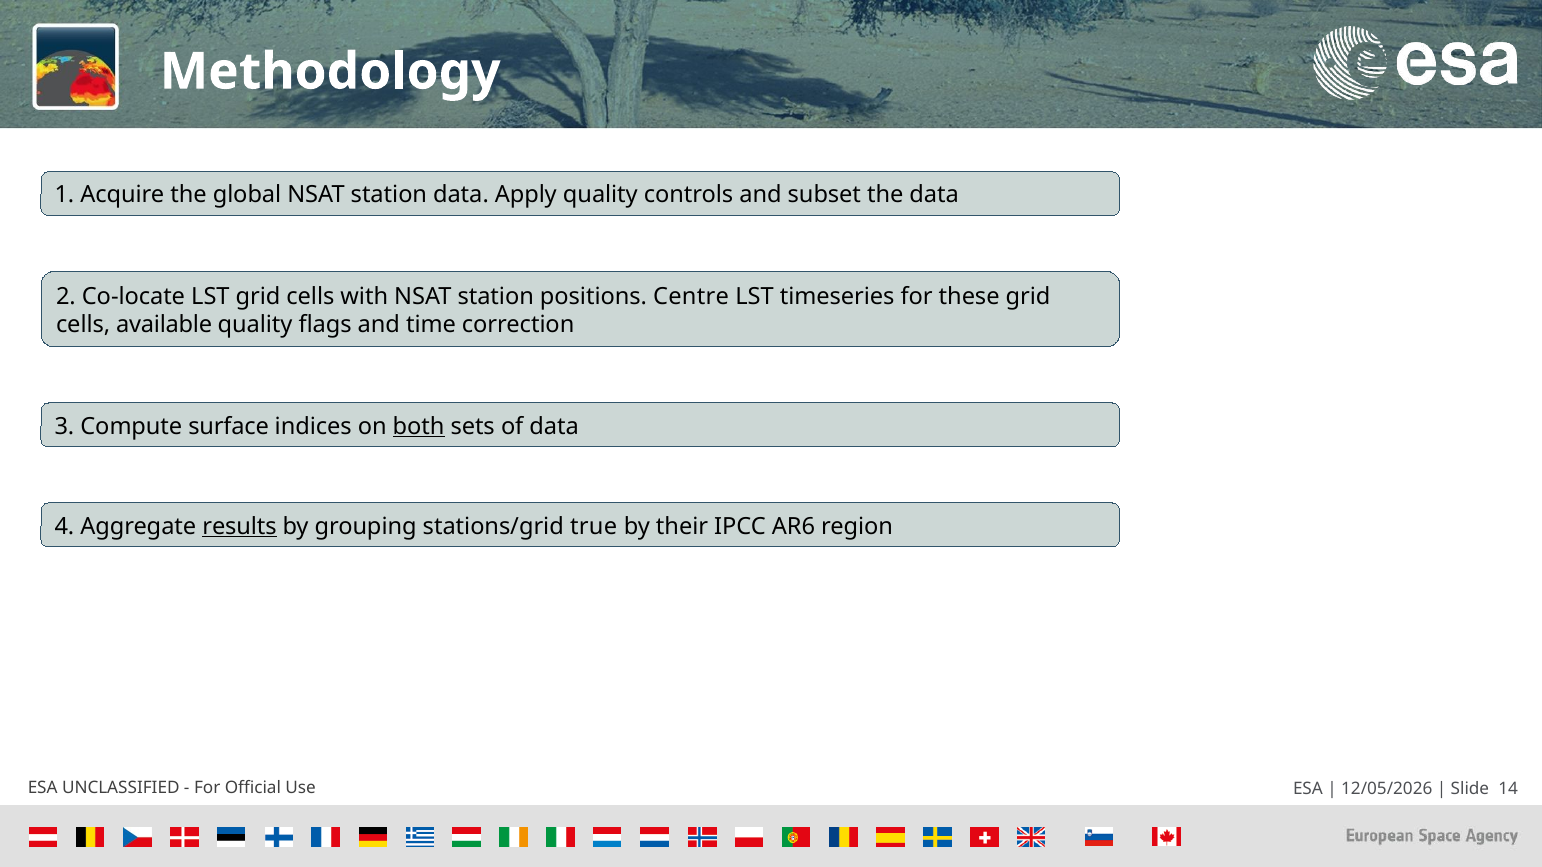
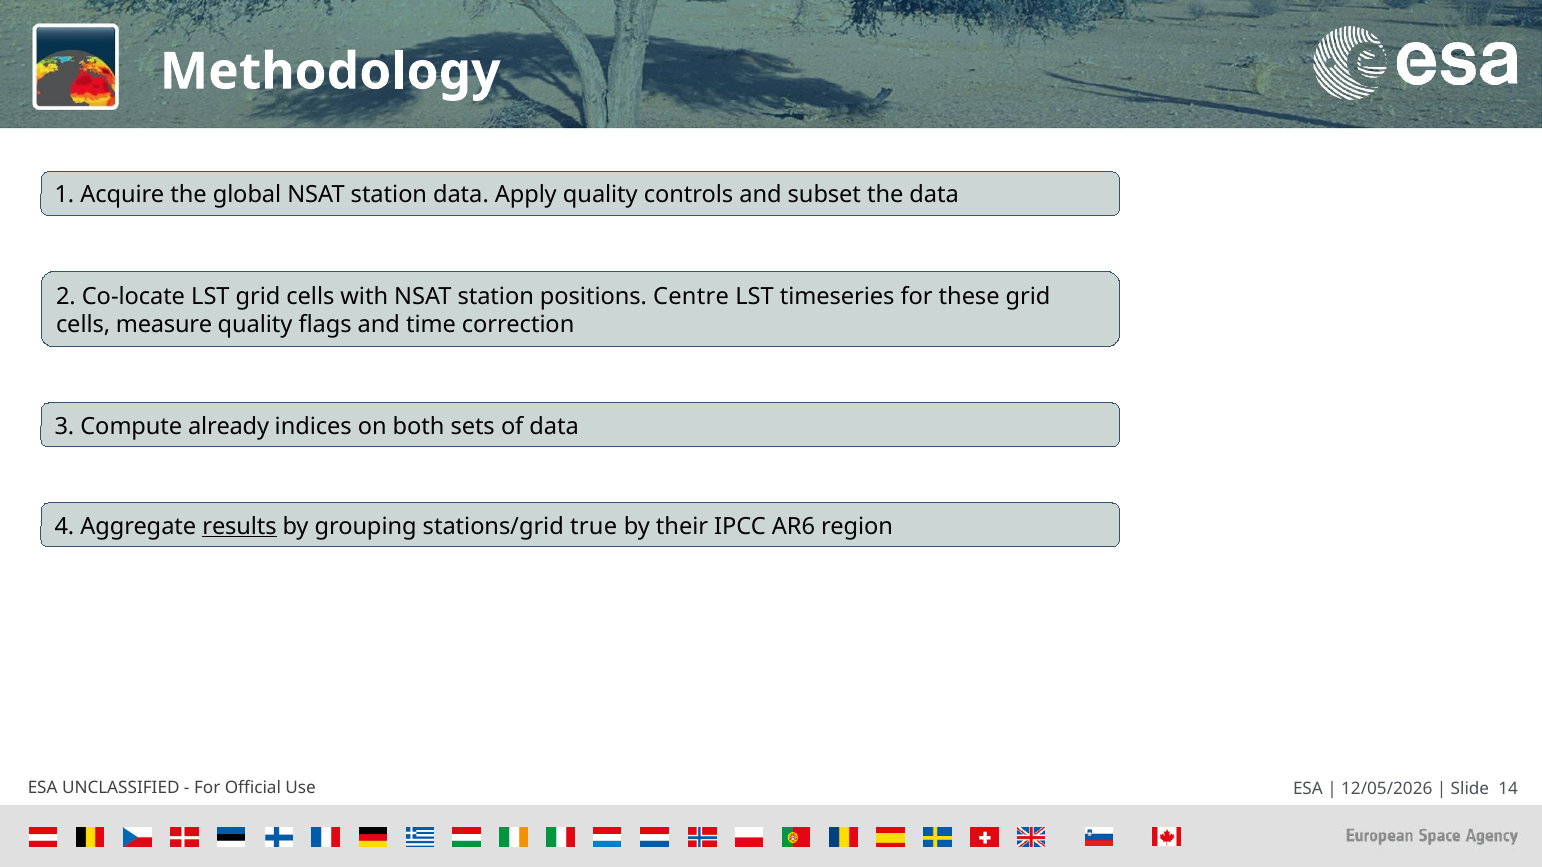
available: available -> measure (164, 325)
surface: surface -> already (229, 427)
both underline: present -> none (419, 427)
